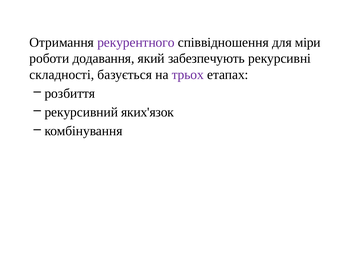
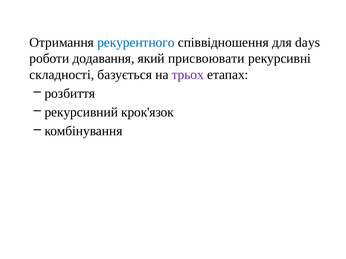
рекурентного colour: purple -> blue (136, 42)
міри: міри -> days (308, 42)
забезпечують: забезпечують -> присвоювати (206, 59)
яких'язок: яких'язок -> крок'язок (148, 112)
